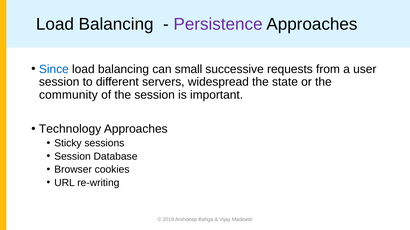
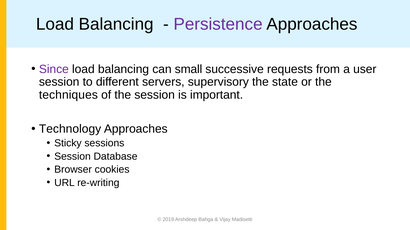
Since colour: blue -> purple (54, 69)
widespread: widespread -> supervisory (218, 82)
community: community -> techniques (68, 95)
